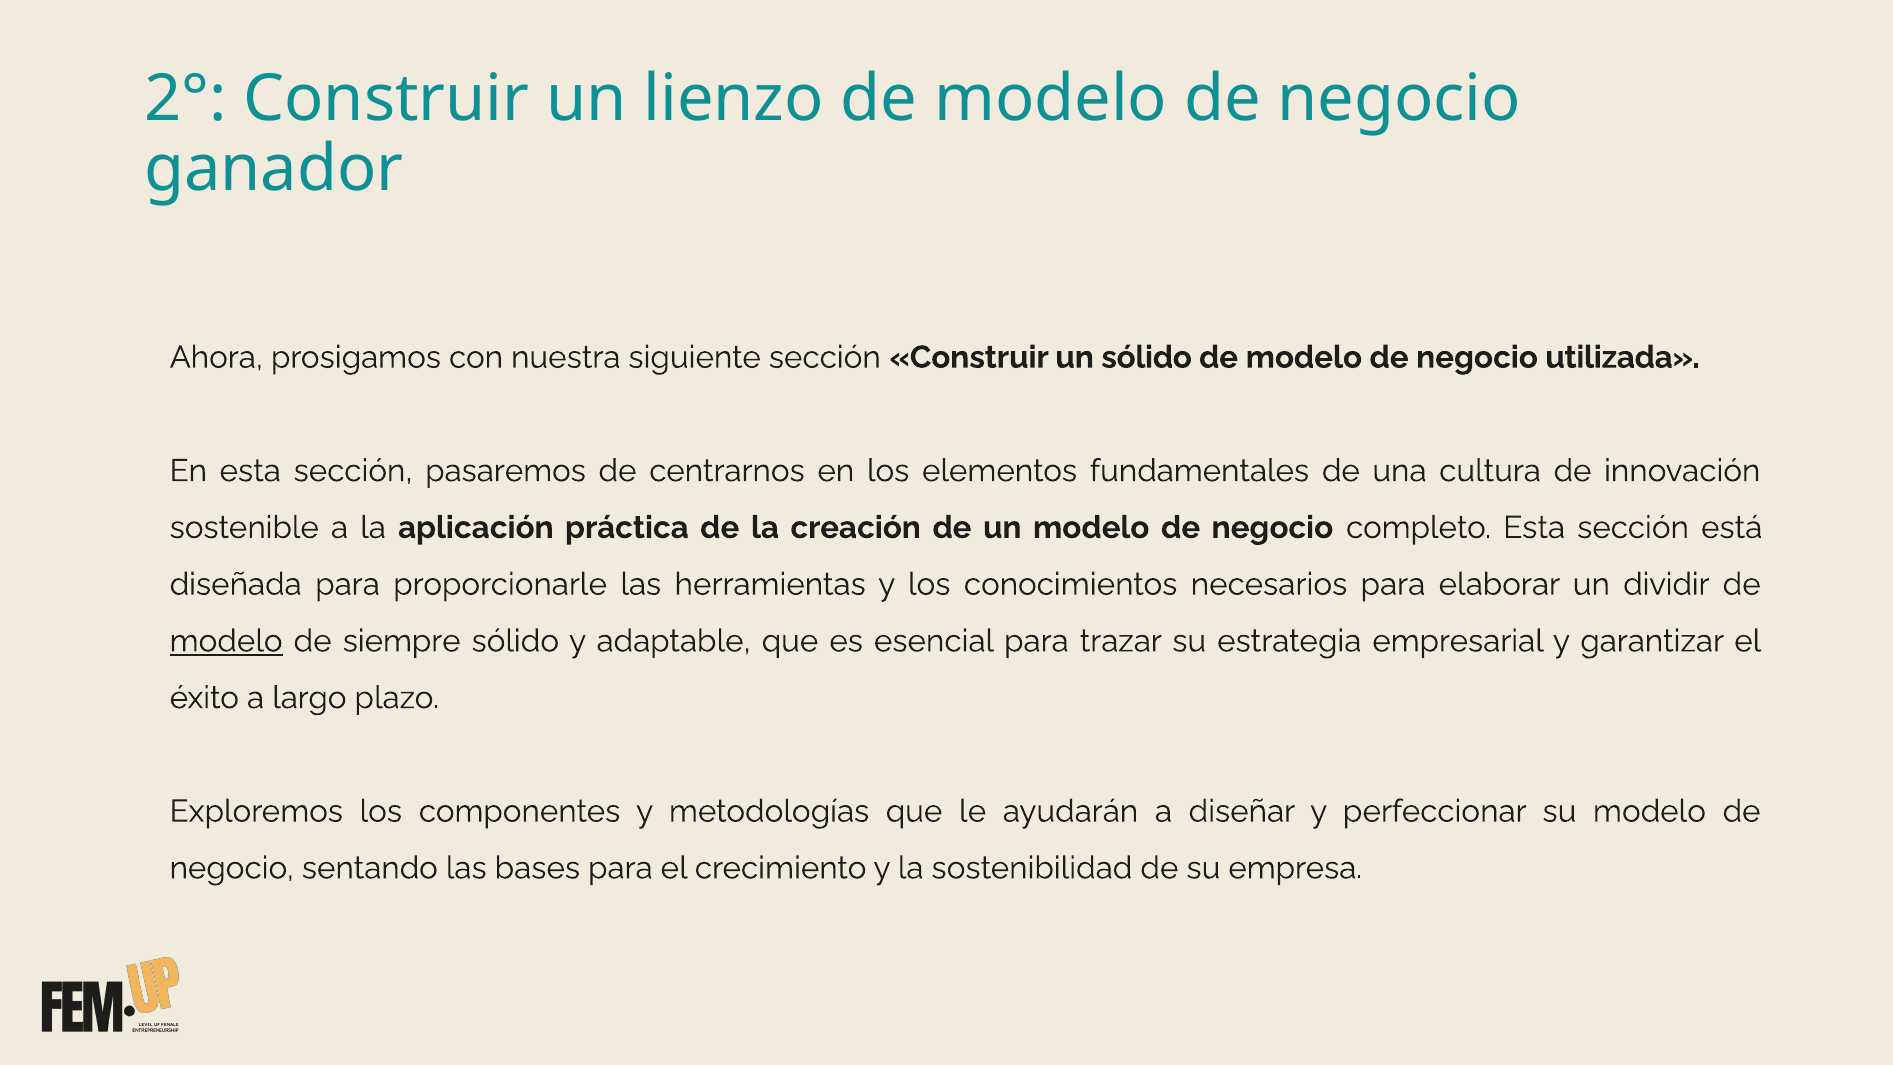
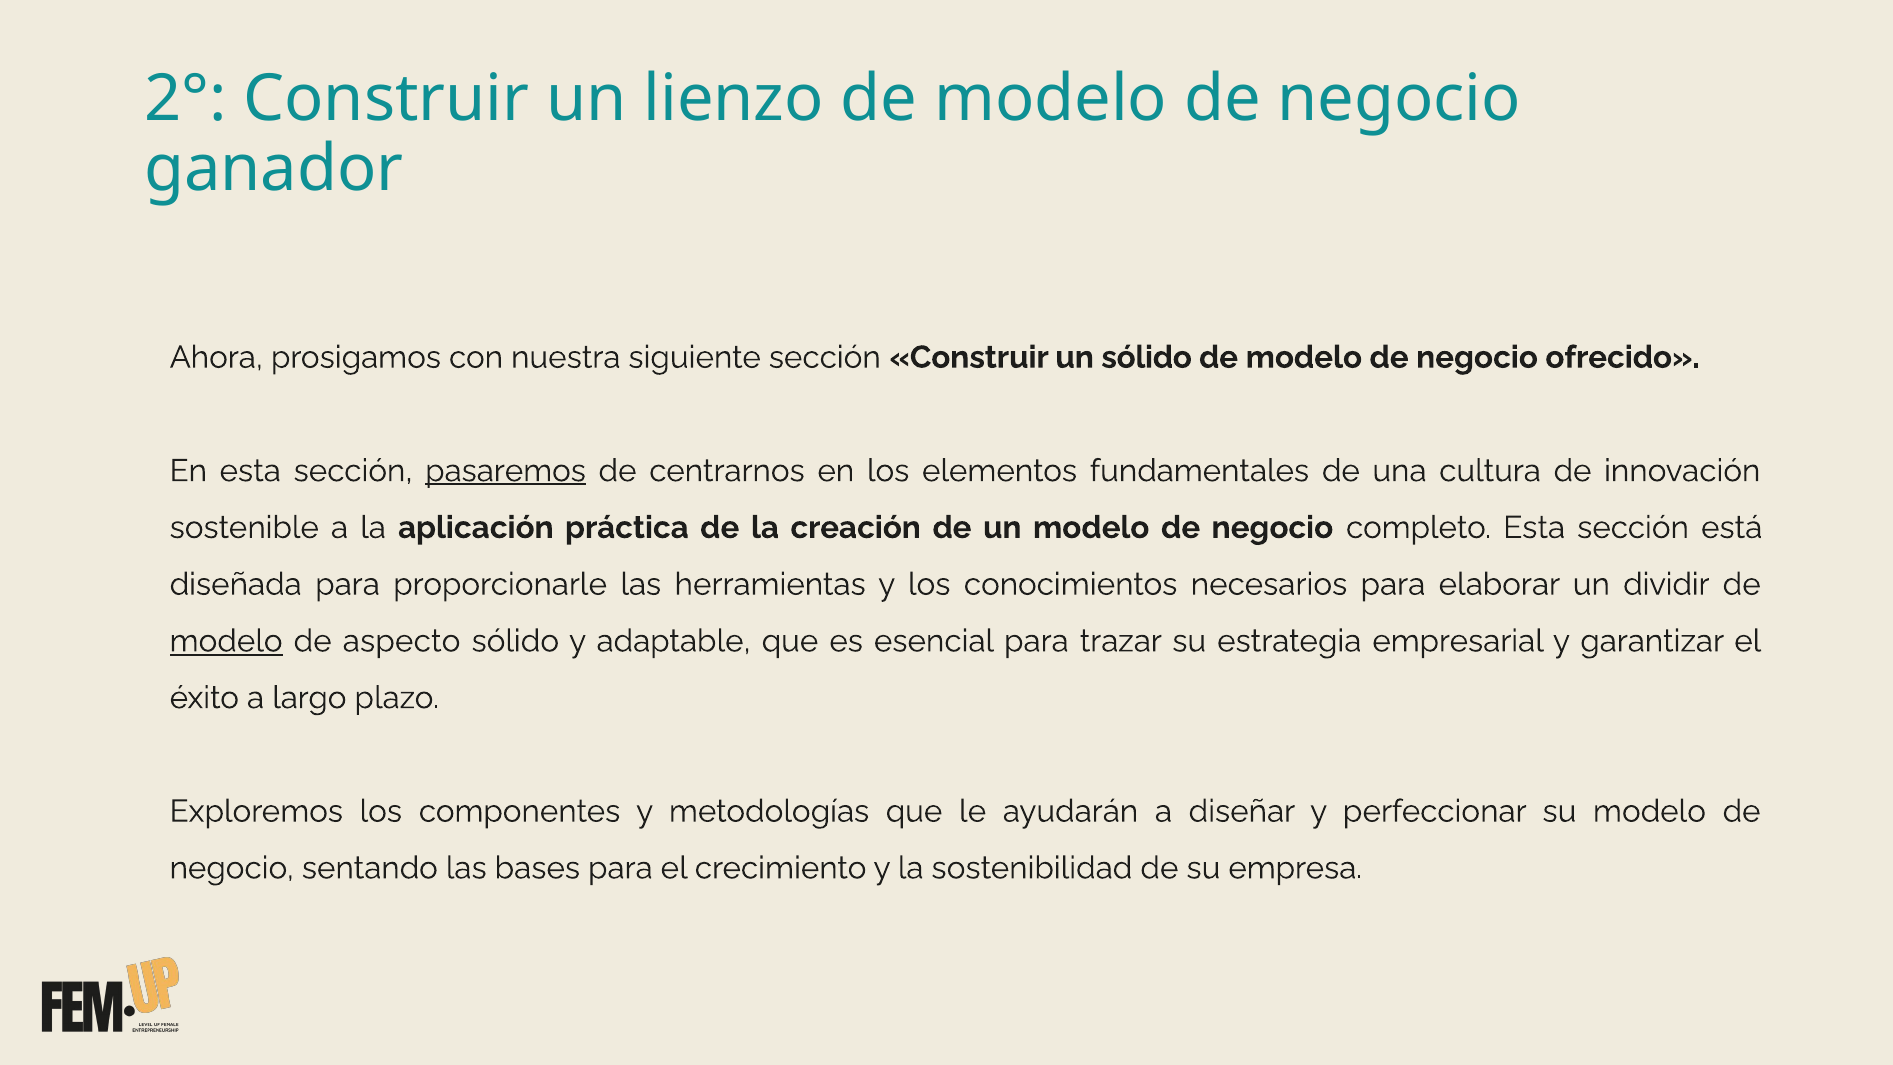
utilizada: utilizada -> ofrecido (1622, 357)
pasaremos underline: none -> present (506, 471)
siempre: siempre -> aspecto (402, 641)
